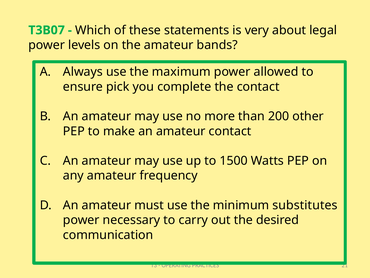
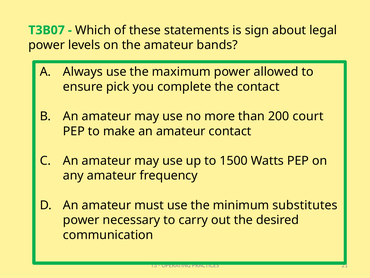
very: very -> sign (257, 30)
other: other -> court (308, 116)
